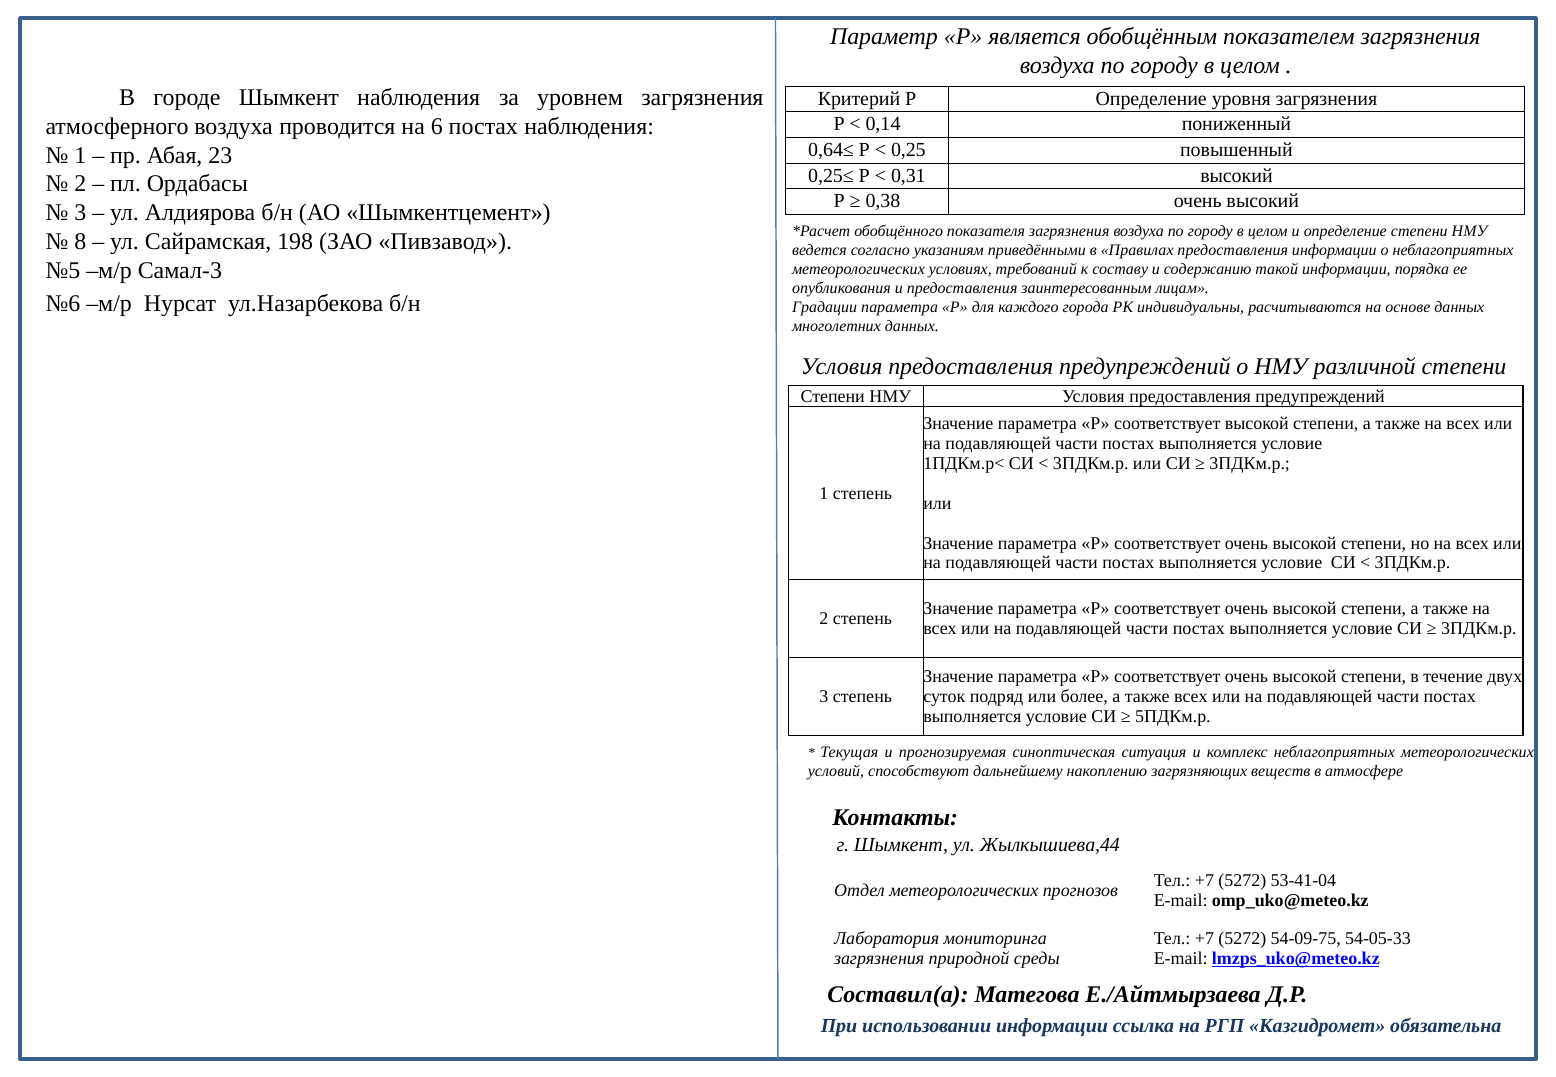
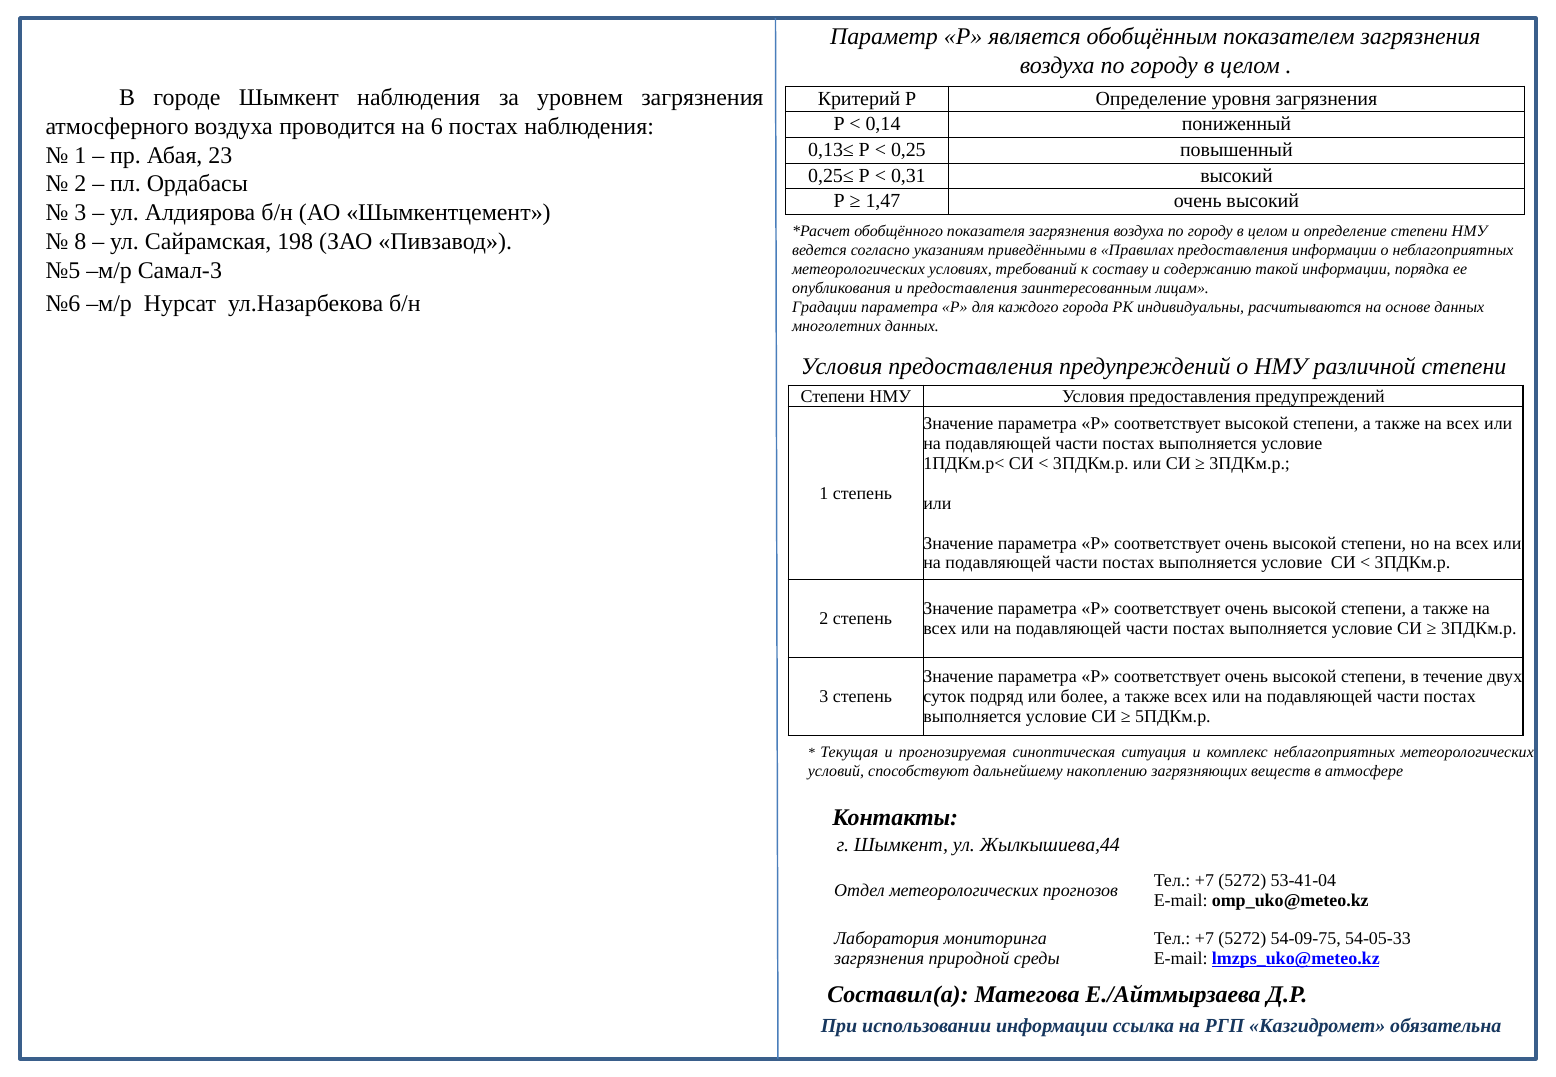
0,64≤: 0,64≤ -> 0,13≤ (831, 150)
0,38: 0,38 -> 1,47 (883, 201)
